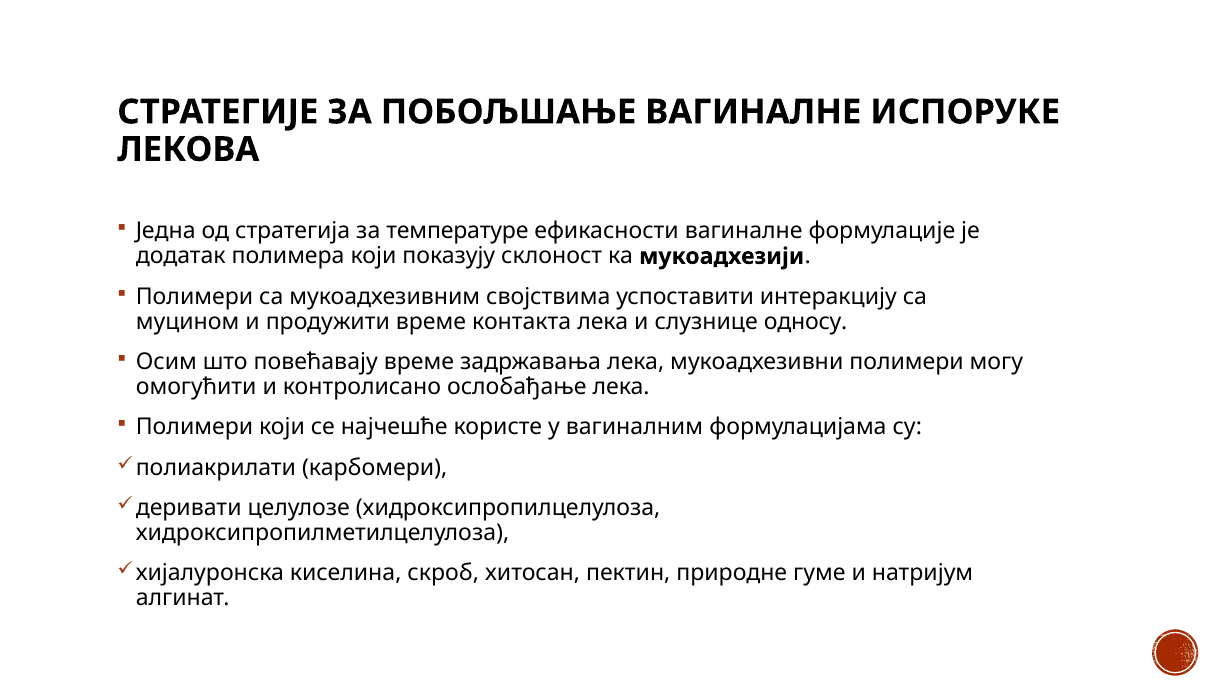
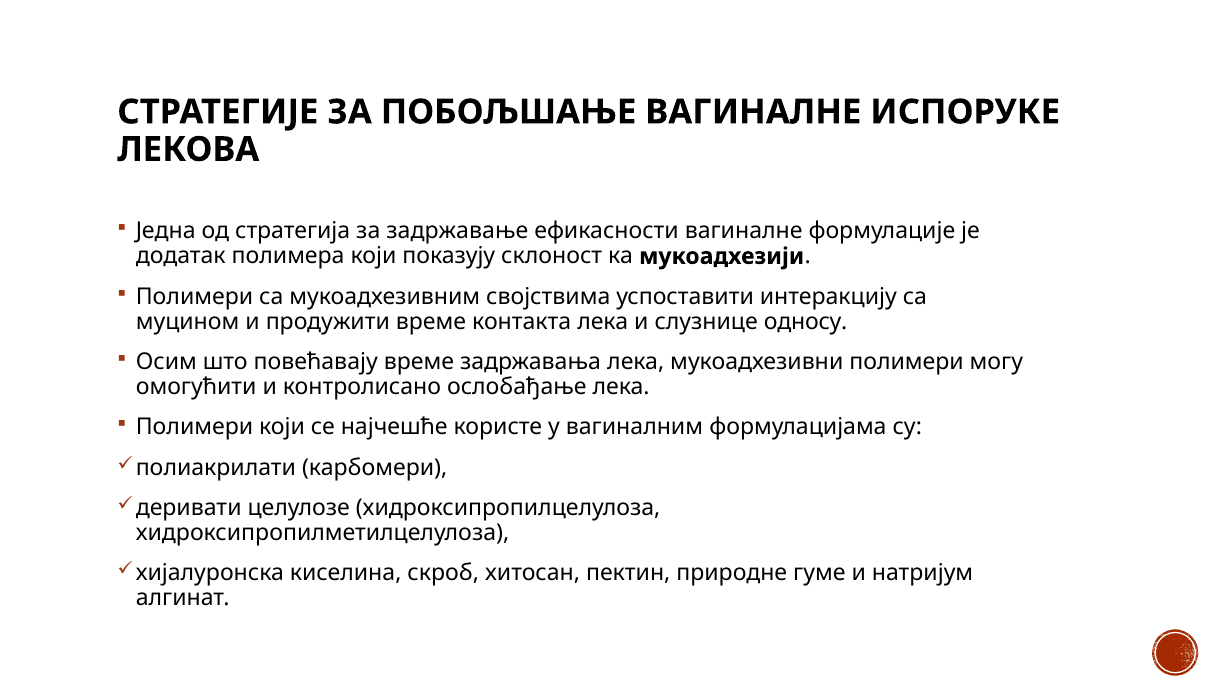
температуре: температуре -> задржавање (457, 231)
